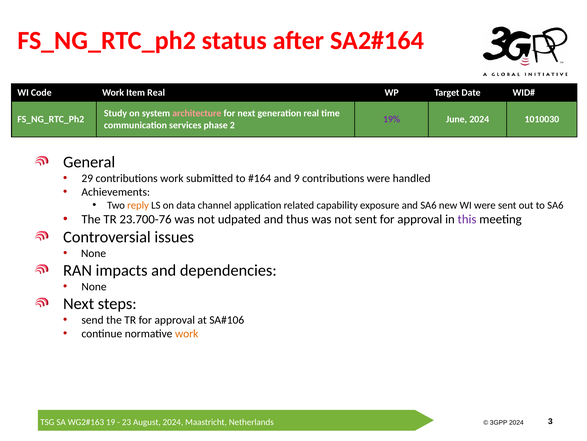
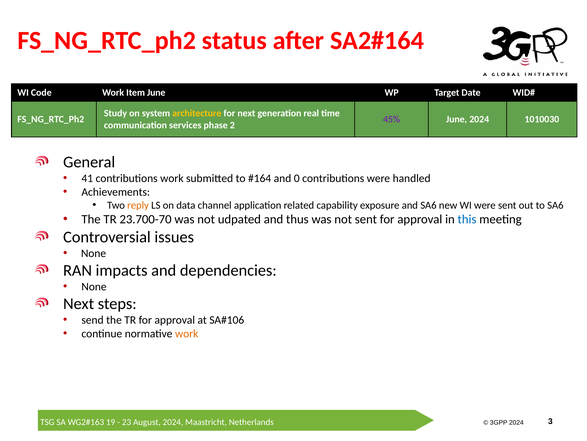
Item Real: Real -> June (156, 92)
architecture colour: pink -> yellow (197, 113)
19%: 19% -> 45% (392, 119)
29: 29 -> 41 (87, 178)
9: 9 -> 0 (297, 178)
23.700-76: 23.700-76 -> 23.700-70 (146, 219)
this colour: purple -> blue (467, 219)
